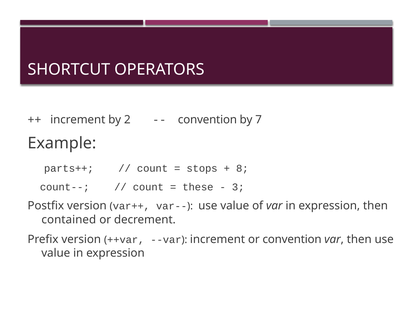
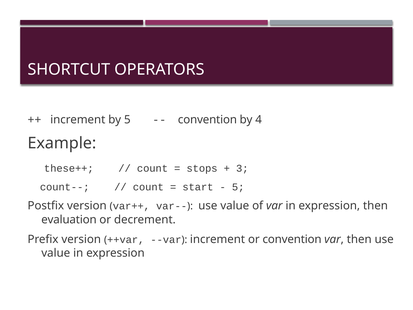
by 2: 2 -> 5 (127, 120)
7: 7 -> 4 (259, 120)
parts++: parts++ -> these++ (69, 168)
8: 8 -> 3 (242, 168)
these: these -> start (198, 187)
3: 3 -> 5 (238, 187)
contained: contained -> evaluation (69, 219)
